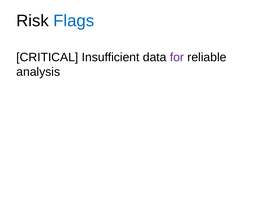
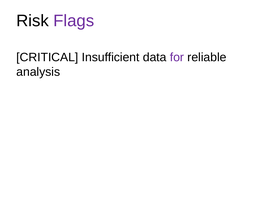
Flags colour: blue -> purple (74, 21)
